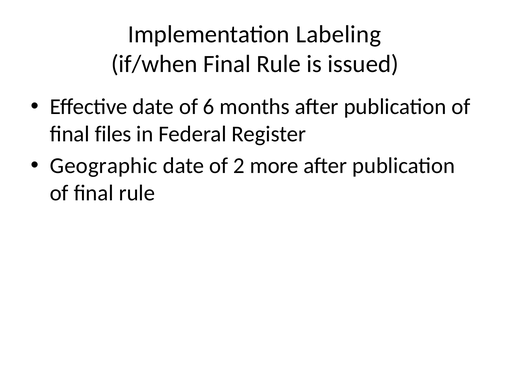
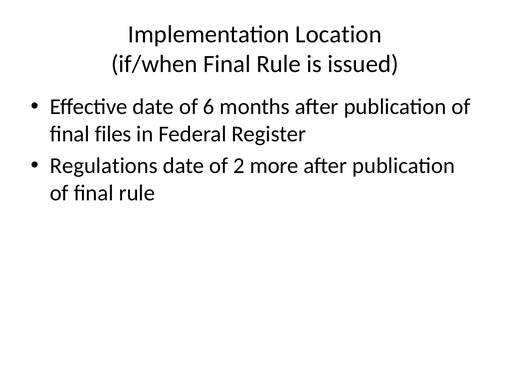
Labeling: Labeling -> Location (338, 34)
Geographic: Geographic -> Regulations (104, 166)
